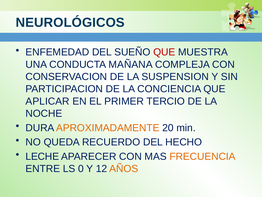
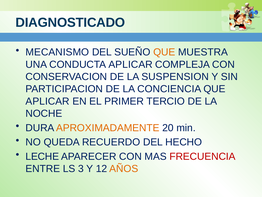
NEUROLÓGICOS: NEUROLÓGICOS -> DIAGNOSTICADO (70, 23)
ENFEMEDAD: ENFEMEDAD -> MECANISMO (57, 52)
QUE colour: red -> orange (164, 52)
CONDUCTA MAÑANA: MAÑANA -> APLICAR (131, 64)
FRECUENCIA colour: orange -> red (202, 156)
0: 0 -> 3 (81, 168)
